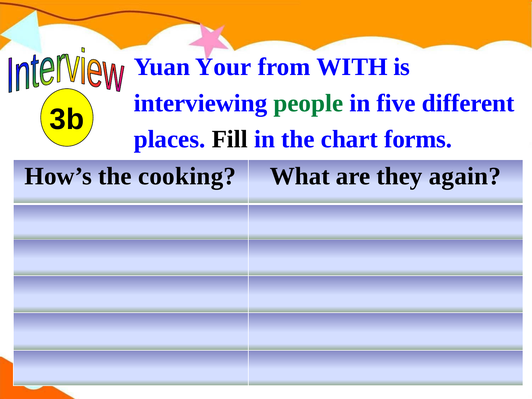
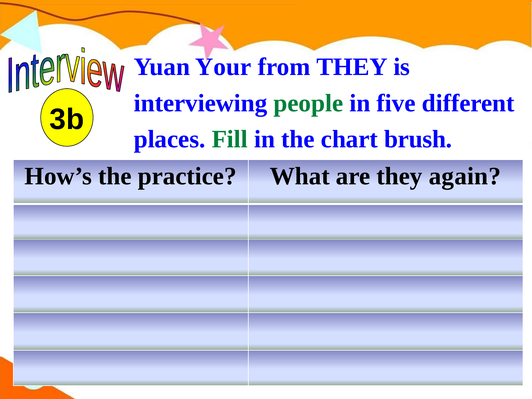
from WITH: WITH -> THEY (352, 67)
Fill colour: black -> green (230, 139)
forms: forms -> brush (418, 139)
cooking: cooking -> practice (187, 176)
